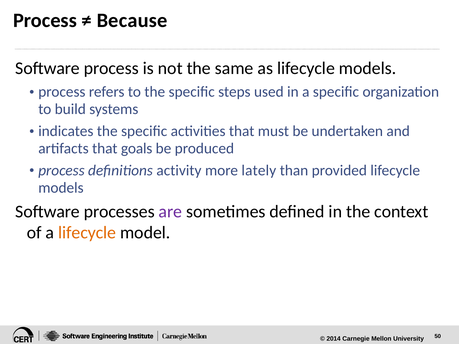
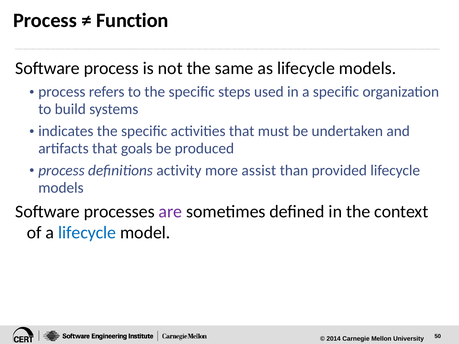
Because: Because -> Function (132, 20)
lately: lately -> assist (259, 170)
lifecycle colour: orange -> blue (87, 233)
